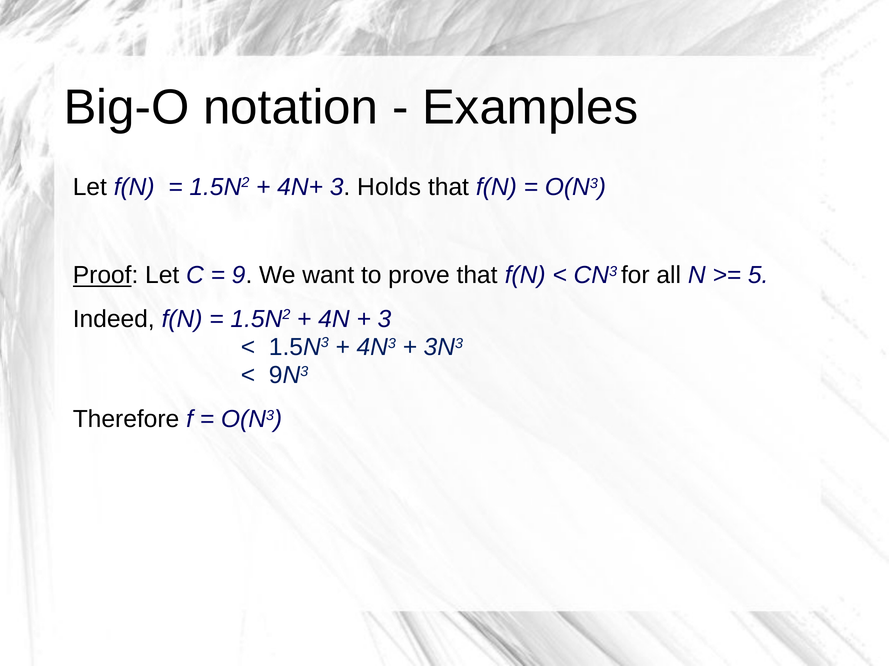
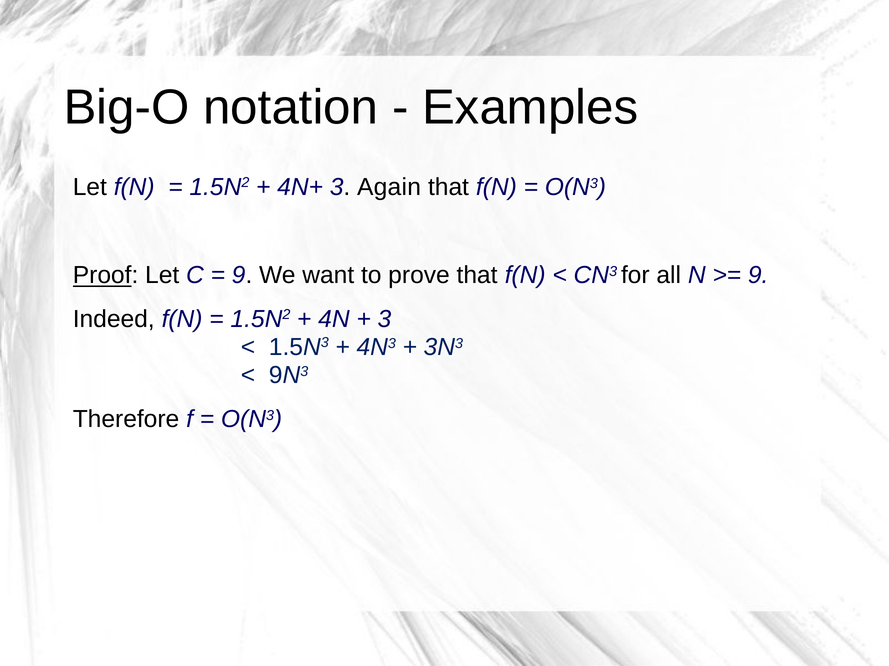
Holds: Holds -> Again (389, 187)
5: 5 -> 9 (758, 276)
